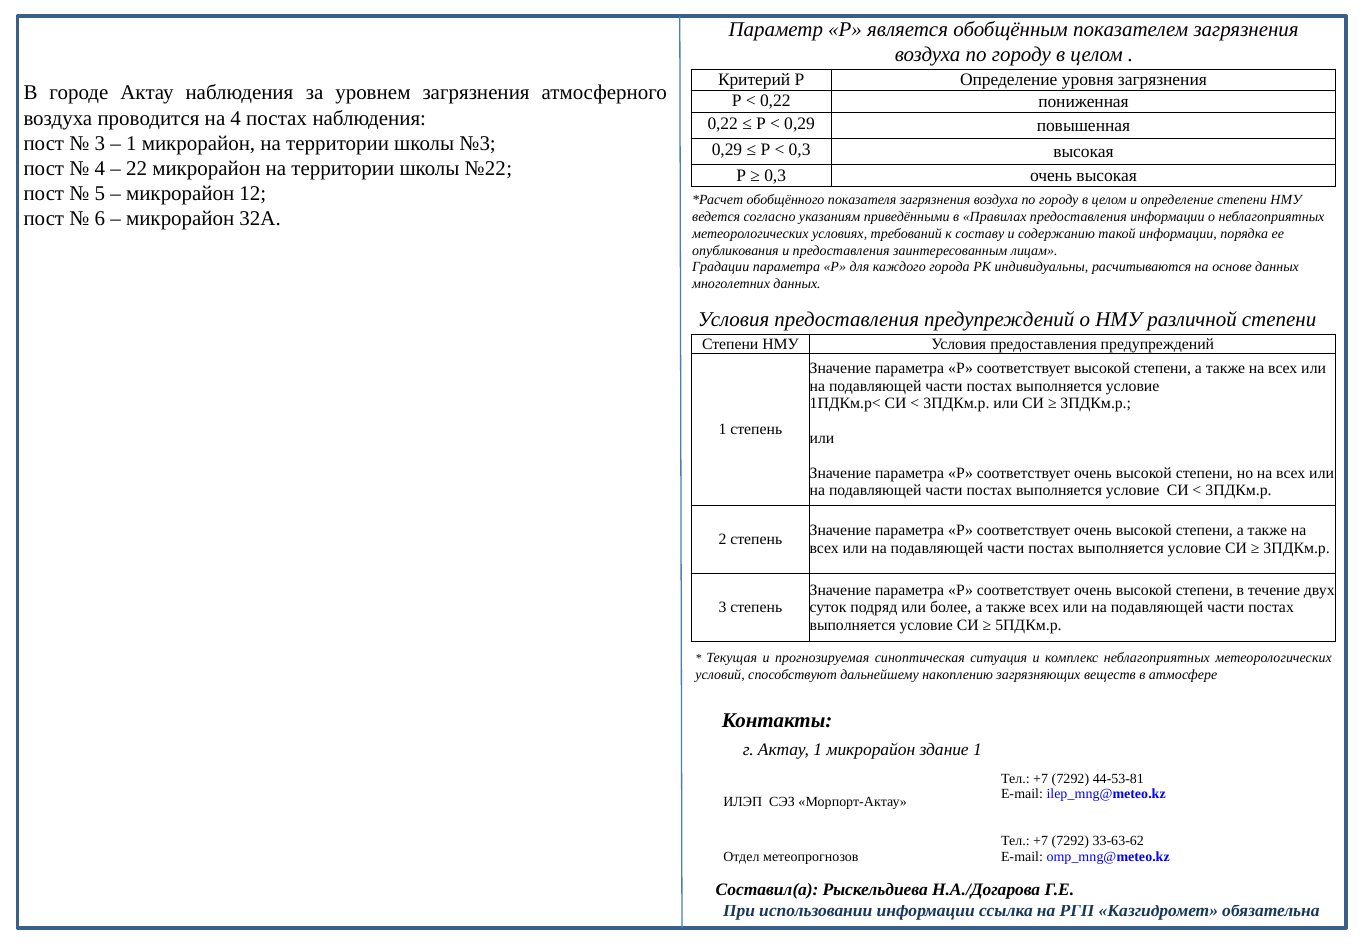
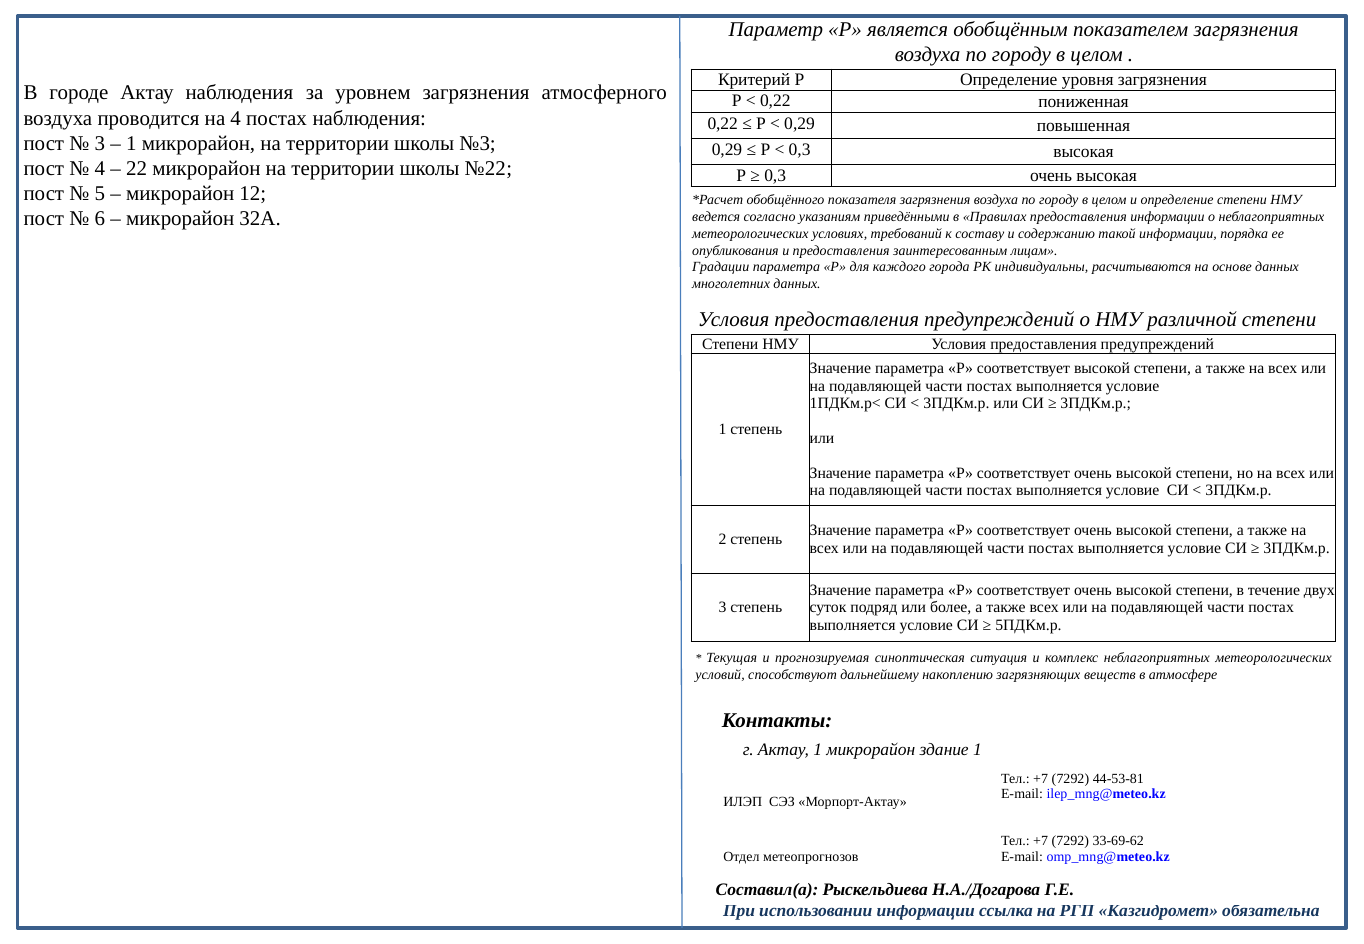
33-63-62: 33-63-62 -> 33-69-62 (1118, 842)
